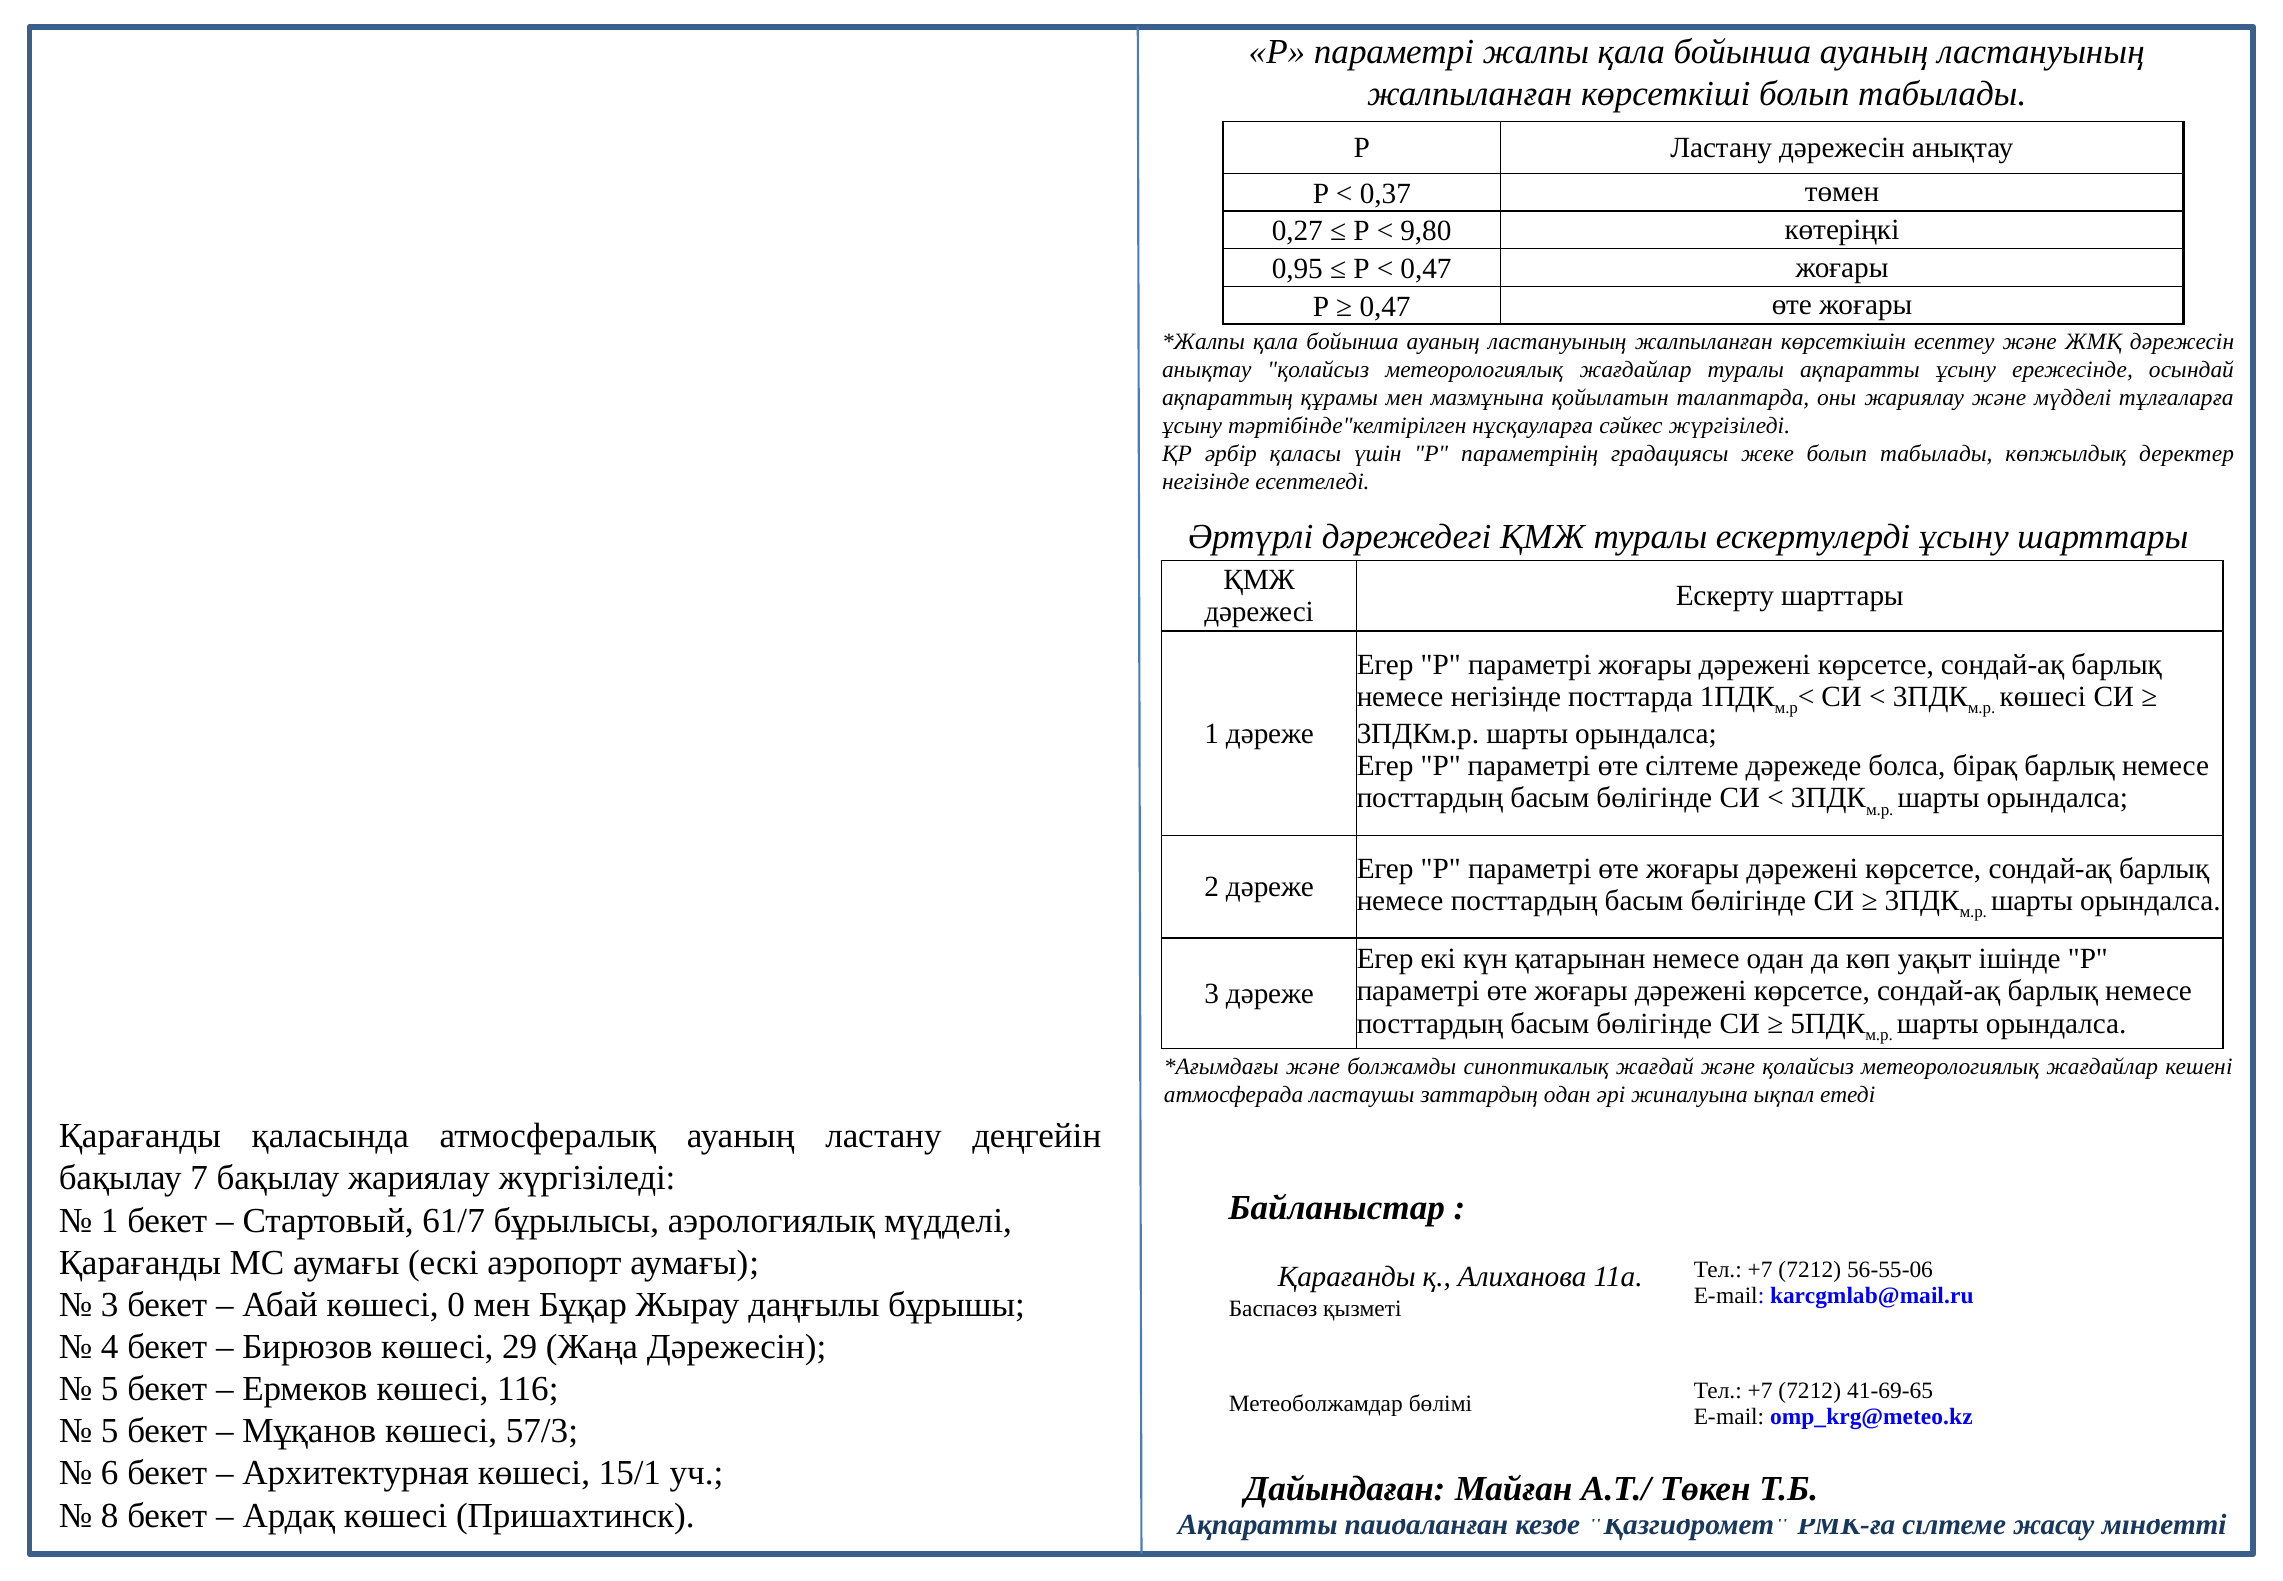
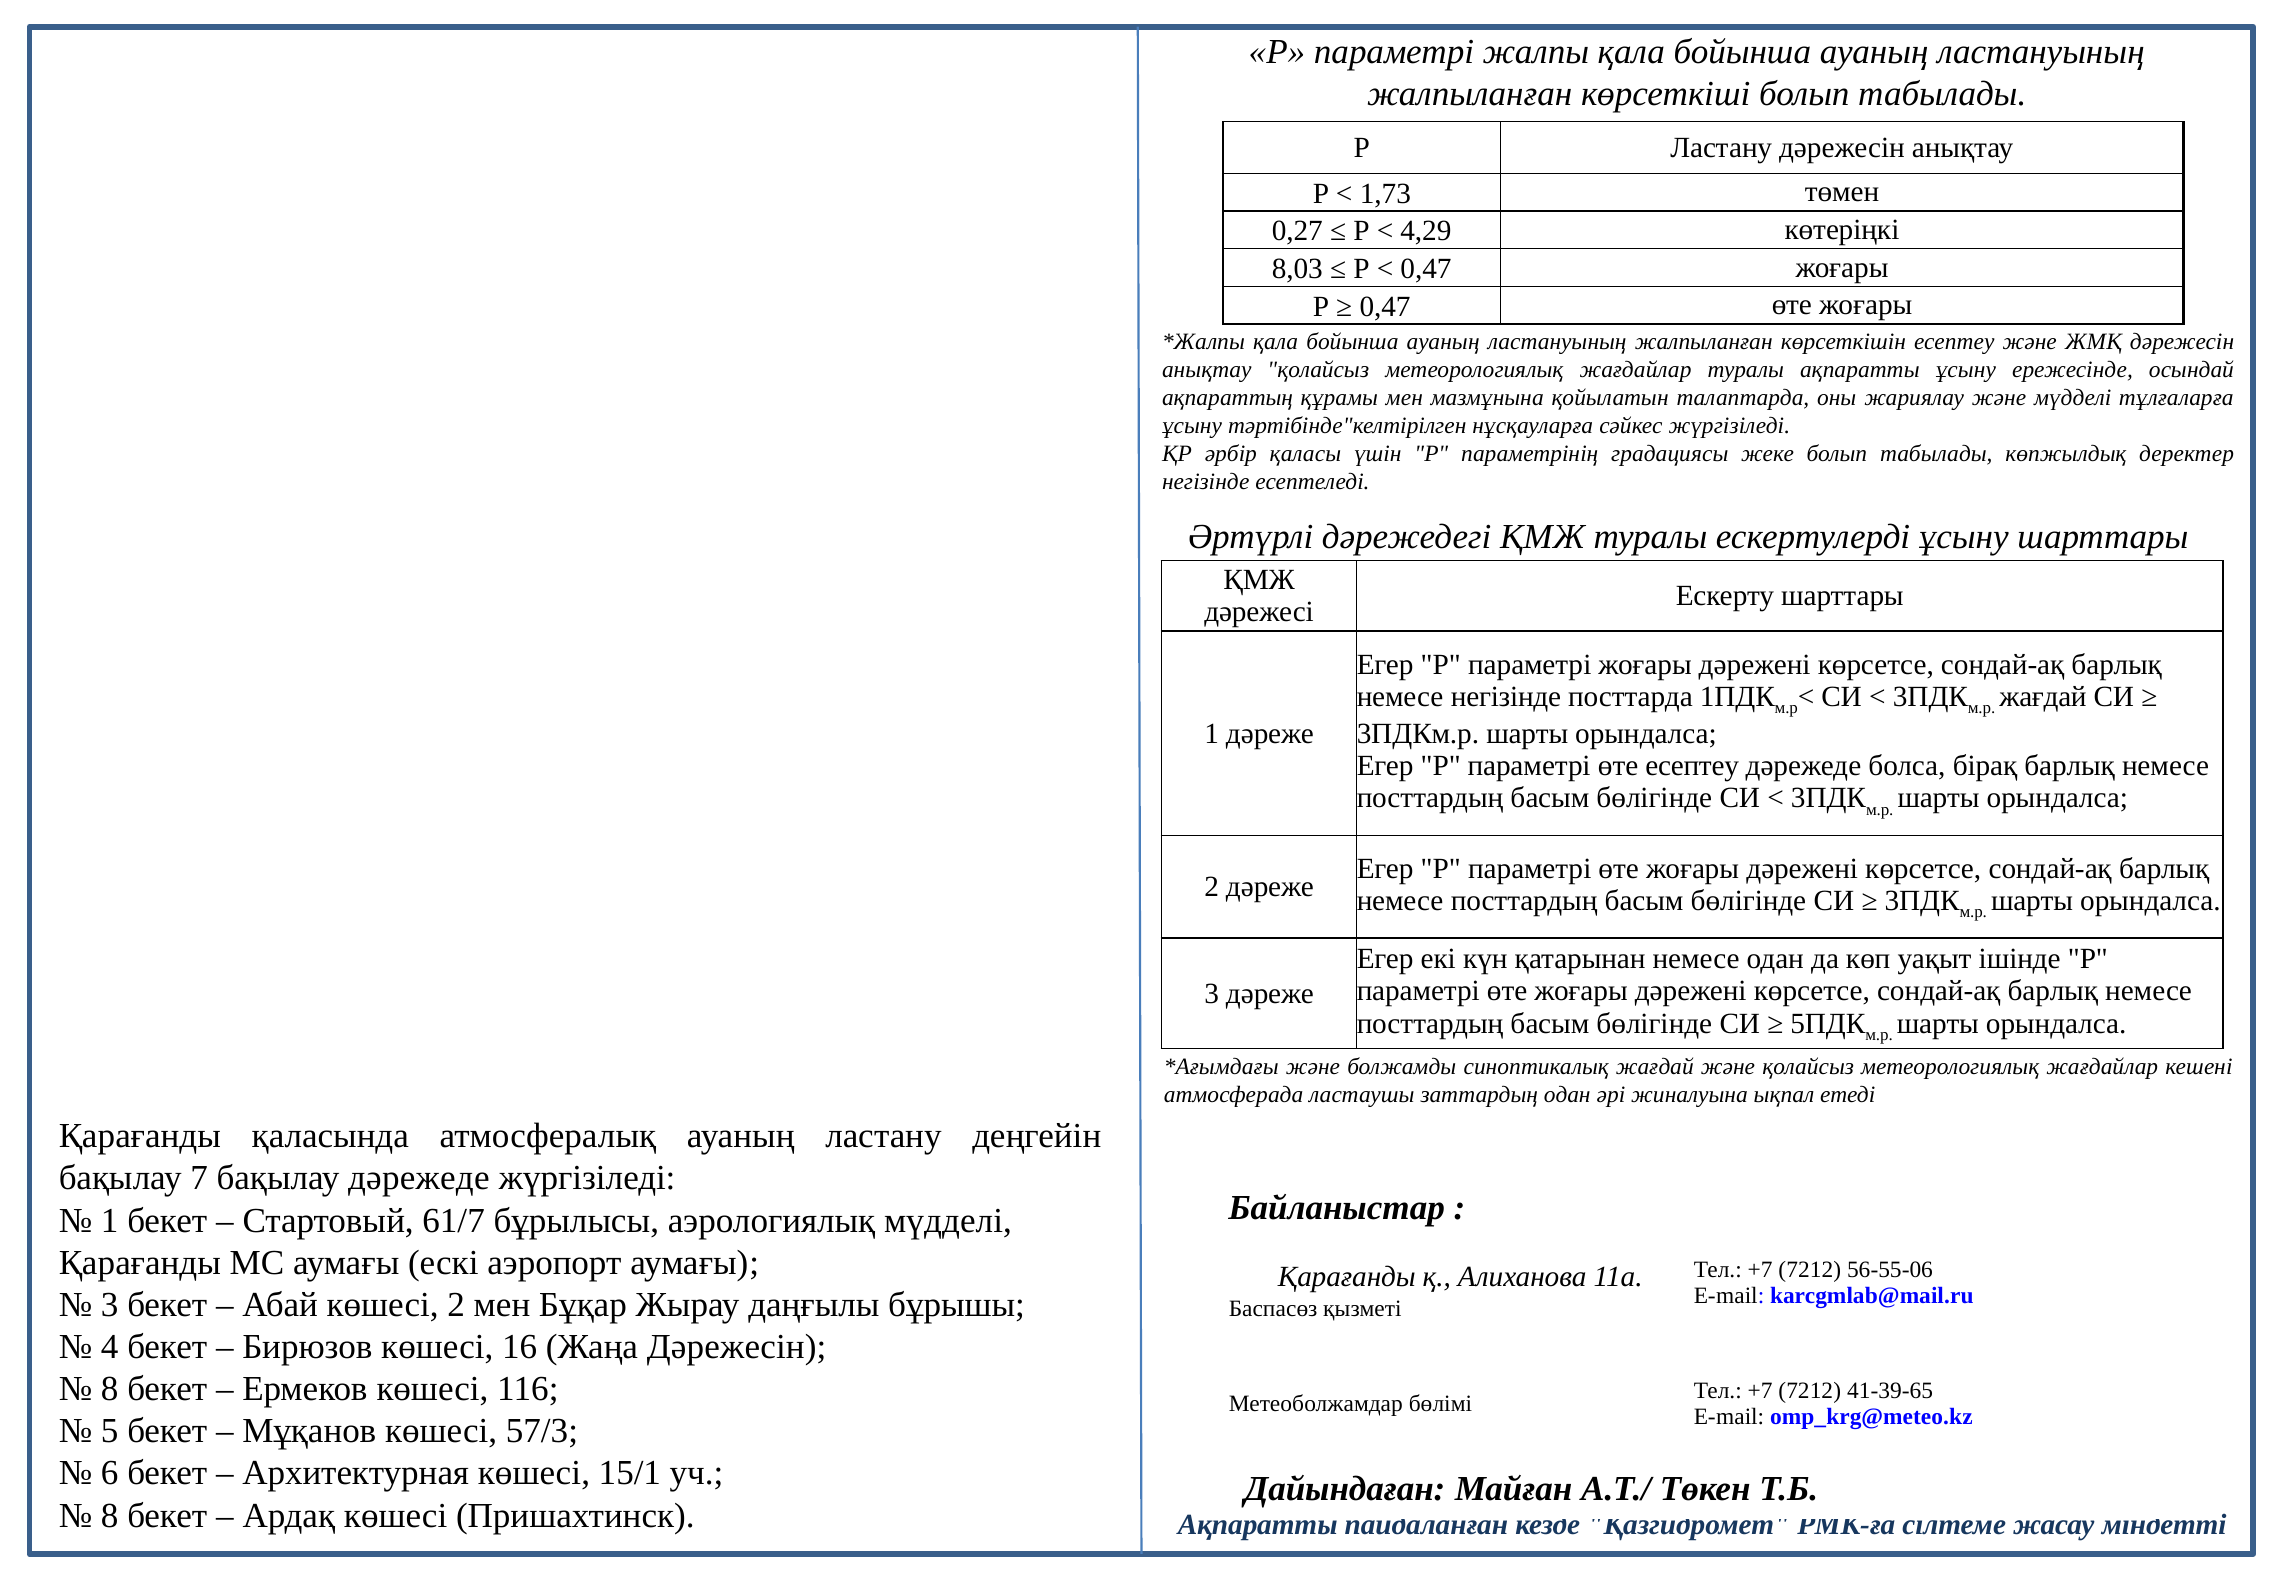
0,37: 0,37 -> 1,73 (1385, 193)
9,80: 9,80 -> 4,29 (1426, 231)
0,95: 0,95 -> 8,03 (1297, 269)
көшесі: көшесі -> жағдай (2043, 696)
өте сілтеме: сілтеме -> есептеу (1692, 766)
бақылау жариялау: жариялау -> дәрежеде (419, 1178)
көшесі 0: 0 -> 2 (456, 1304)
29: 29 -> 16 (520, 1347)
5: 5 -> 8 (110, 1389)
41-69-65: 41-69-65 -> 41-39-65 (1890, 1391)
